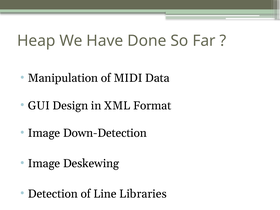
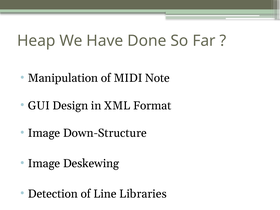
Data: Data -> Note (157, 78)
Down-Detection: Down-Detection -> Down-Structure (105, 133)
